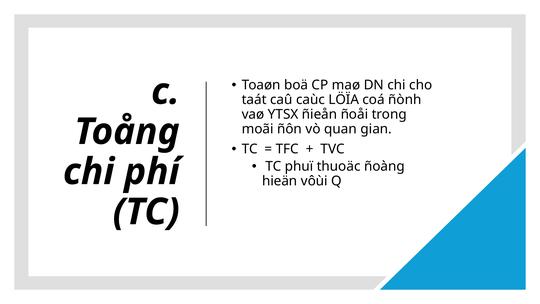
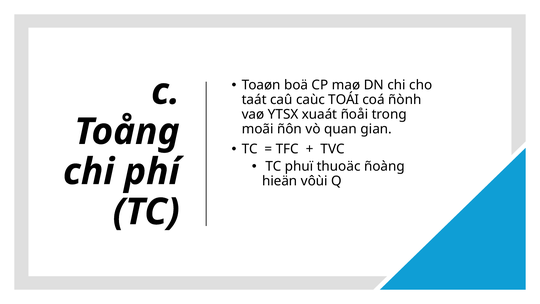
LÖÏA: LÖÏA -> TOÁI (344, 100)
ñieån: ñieån -> xuaát (320, 114)
